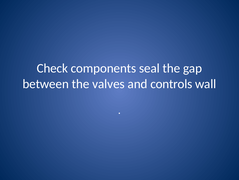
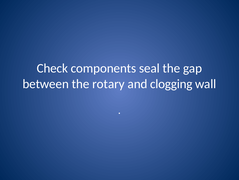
valves: valves -> rotary (108, 84)
controls: controls -> clogging (171, 84)
